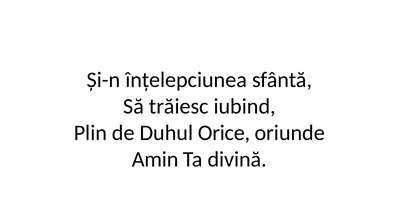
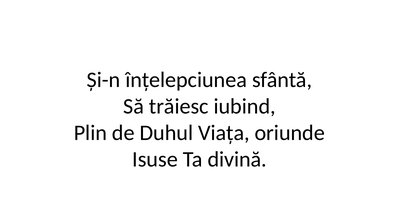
Orice: Orice -> Viața (224, 133)
Amin: Amin -> Isuse (155, 160)
